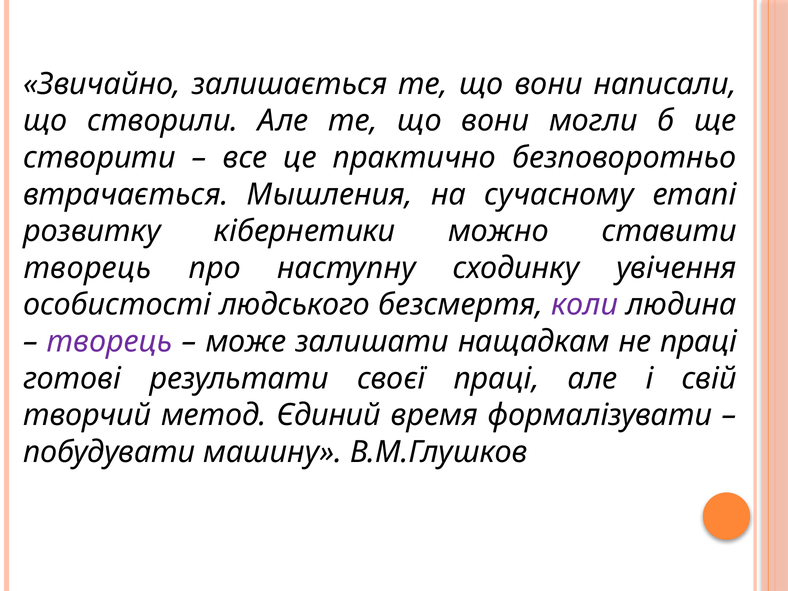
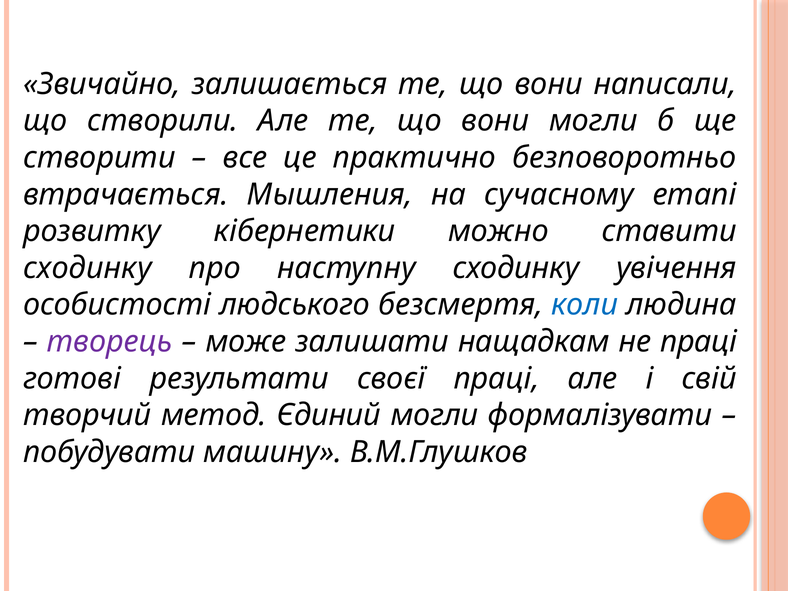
творець: творець -> сходинку (88, 268)
коли colour: purple -> blue (585, 305)
Єдиний время: время -> могли (435, 415)
